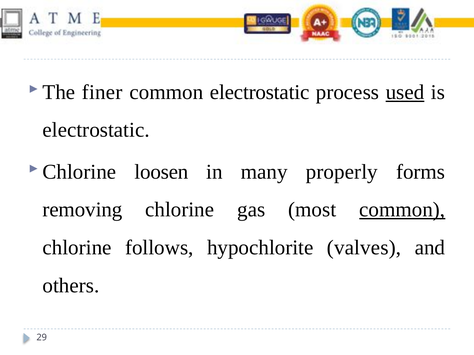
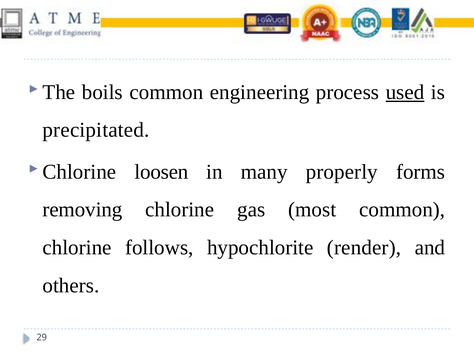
finer: finer -> boils (102, 92)
common electrostatic: electrostatic -> engineering (260, 92)
electrostatic: electrostatic -> precipitated (96, 130)
common underline: present -> none (402, 210)
valves: valves -> render (364, 248)
